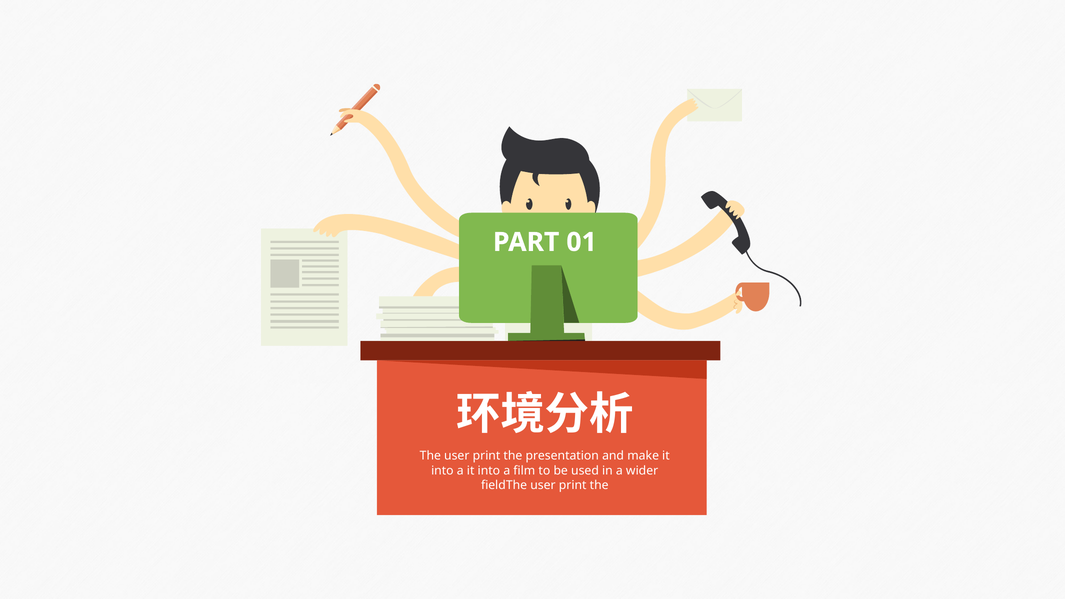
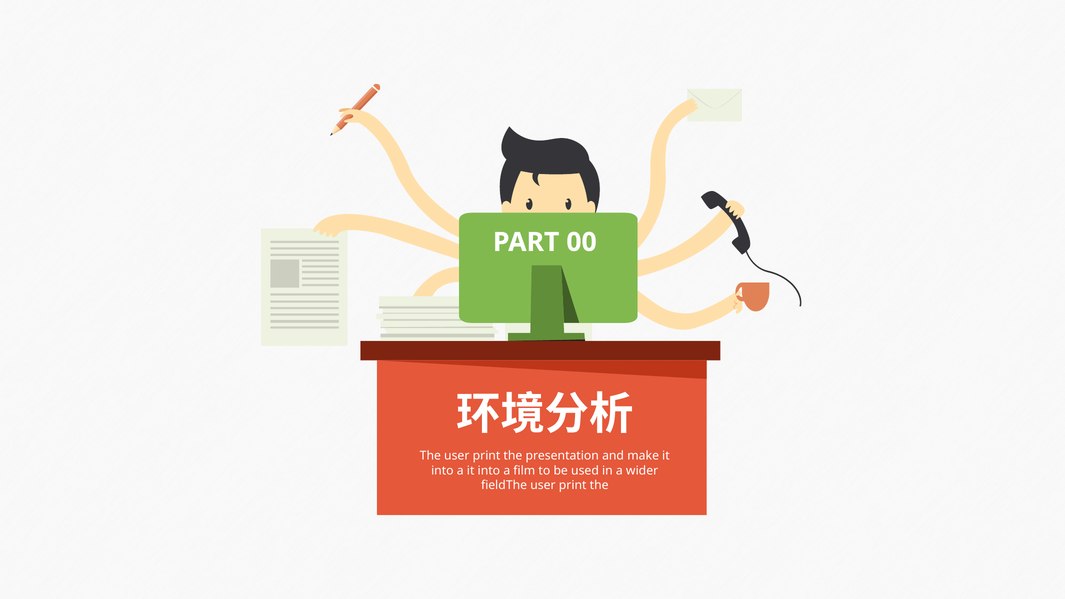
01: 01 -> 00 (582, 242)
